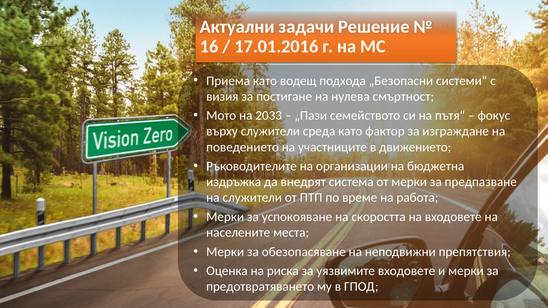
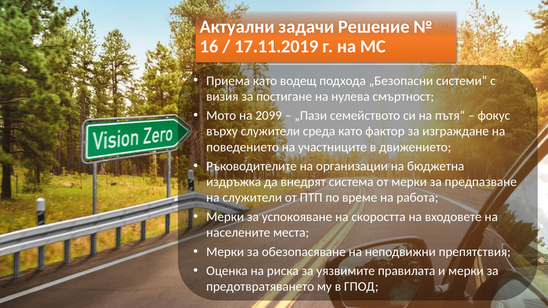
17.01.2016: 17.01.2016 -> 17.11.2019 (276, 47)
2033: 2033 -> 2099 (269, 116)
уязвимите входовете: входовете -> правилата (407, 271)
